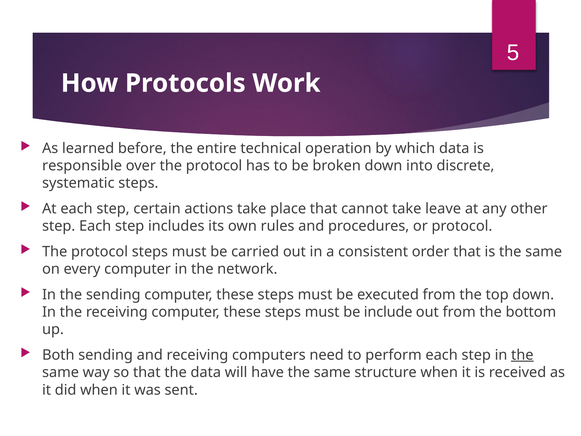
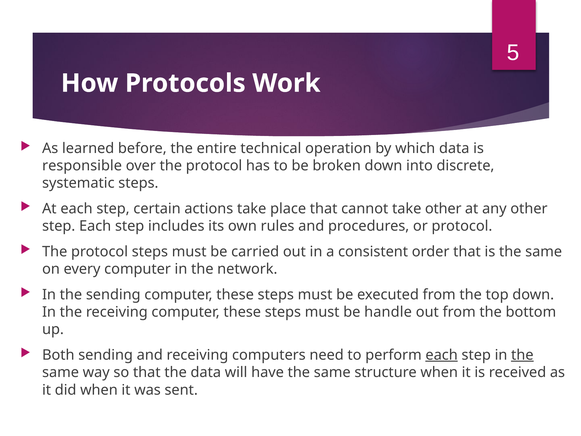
take leave: leave -> other (443, 209)
include: include -> handle (388, 312)
each underline: none -> present (442, 355)
